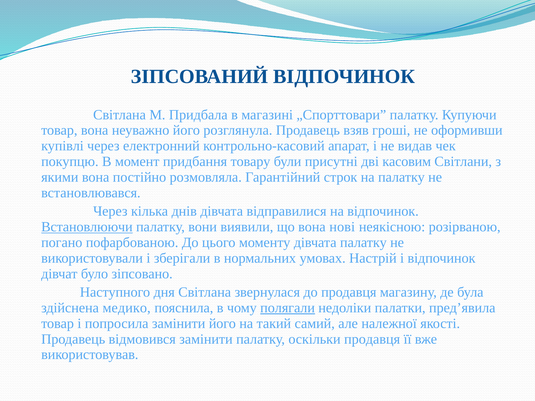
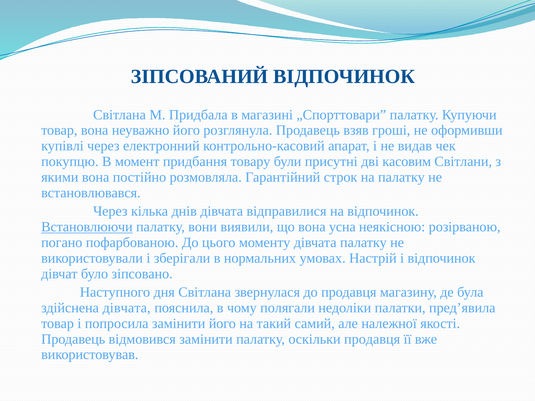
нові: нові -> усна (342, 227)
здійснена медико: медико -> дівчата (127, 308)
полягали underline: present -> none (288, 308)
